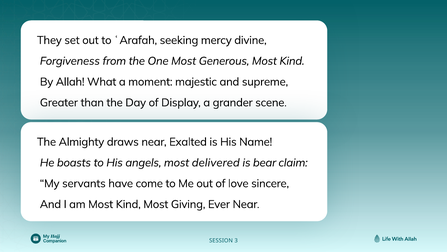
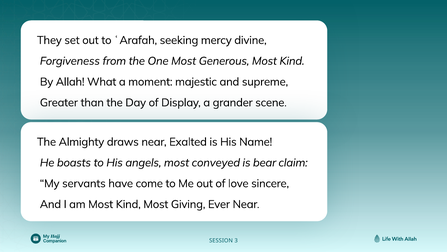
delivered: delivered -> conveyed (216, 162)
